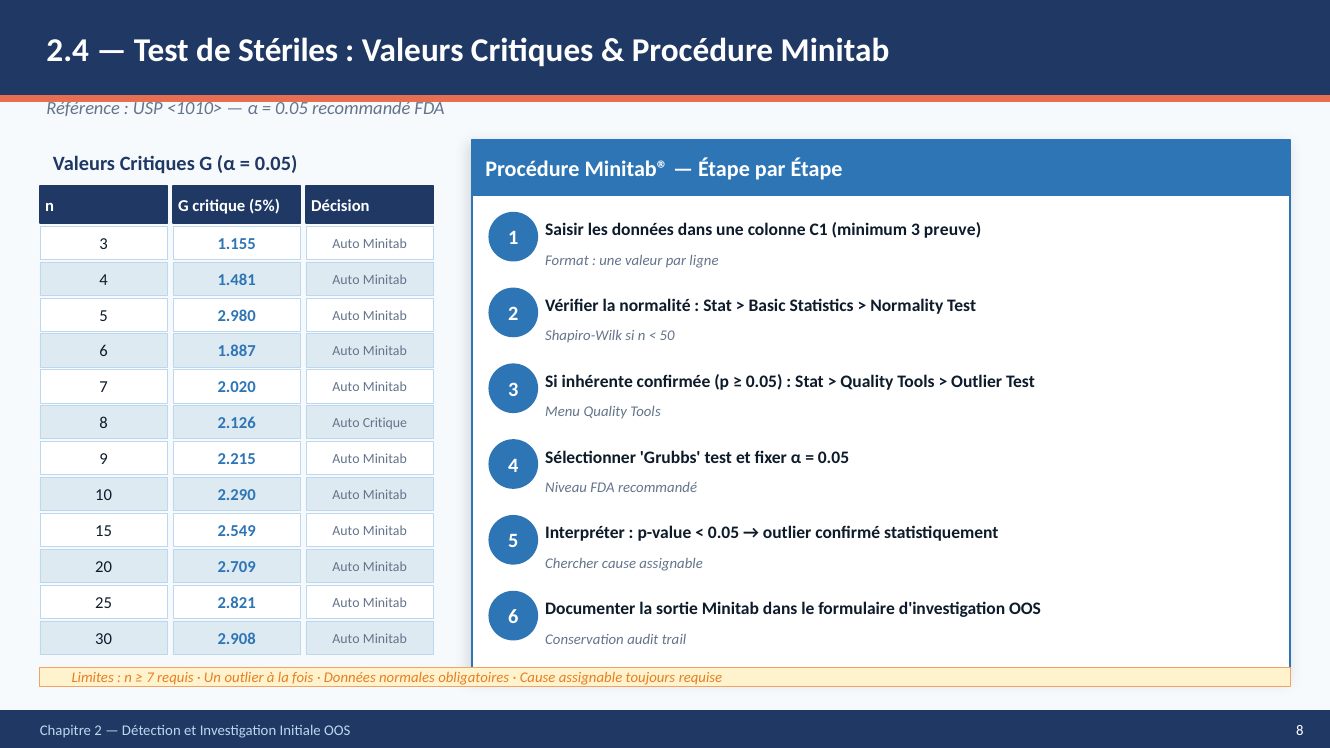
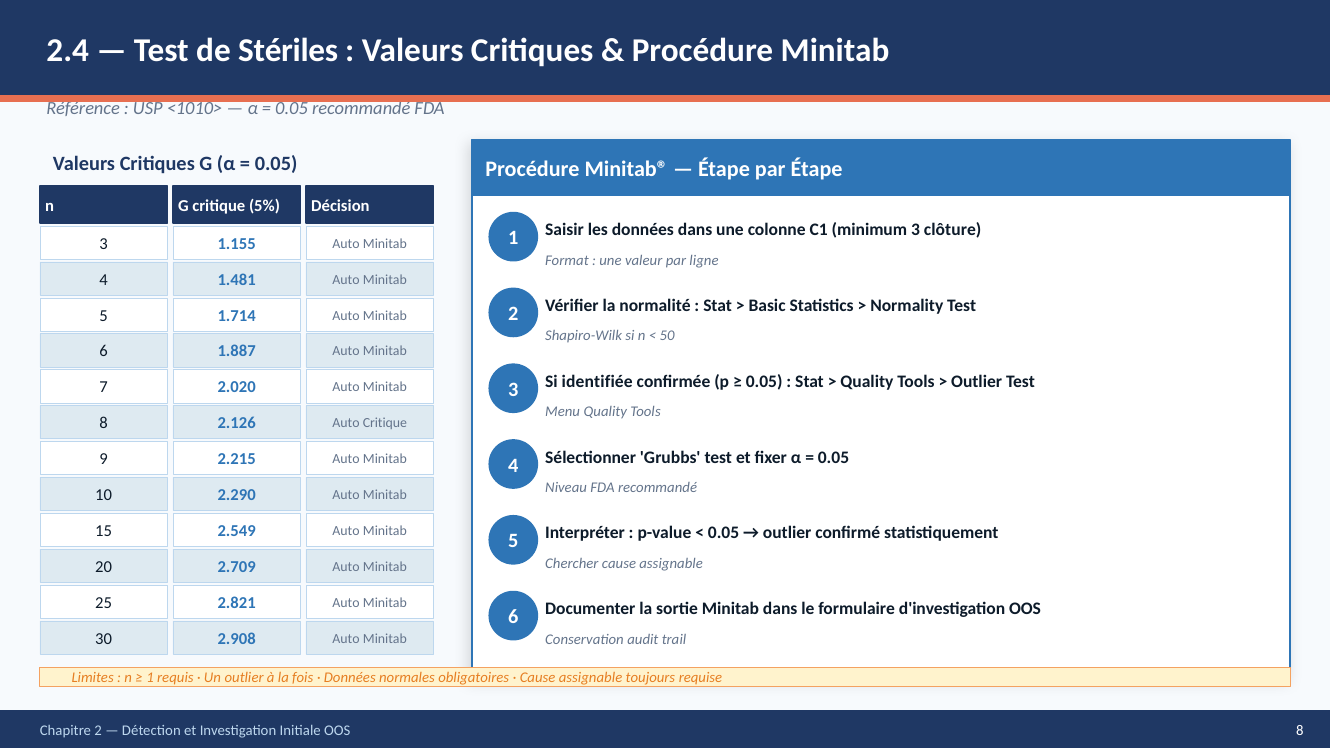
preuve: preuve -> clôture (953, 230)
2.980: 2.980 -> 1.714 (237, 316)
inhérente: inhérente -> identifiée (597, 382)
7: 7 -> 1 (150, 678)
